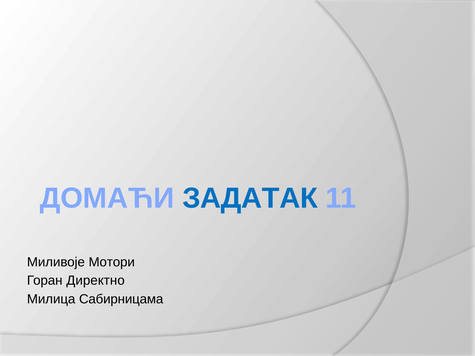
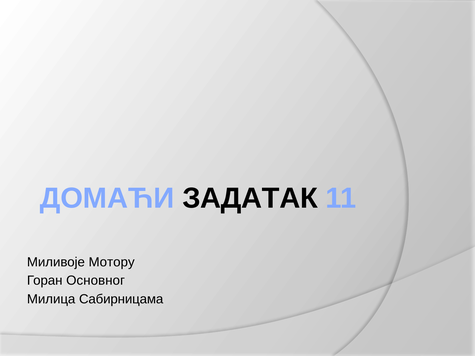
ЗАДАТАК colour: blue -> black (250, 198)
Мотори: Мотори -> Мотору (112, 262)
Директно: Директно -> Основног (96, 281)
